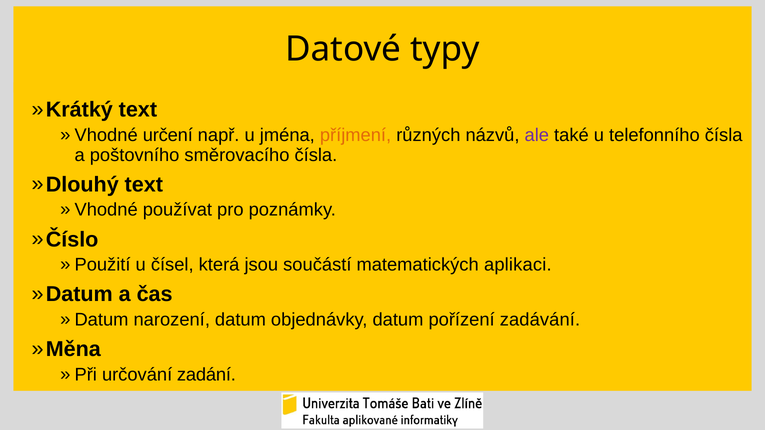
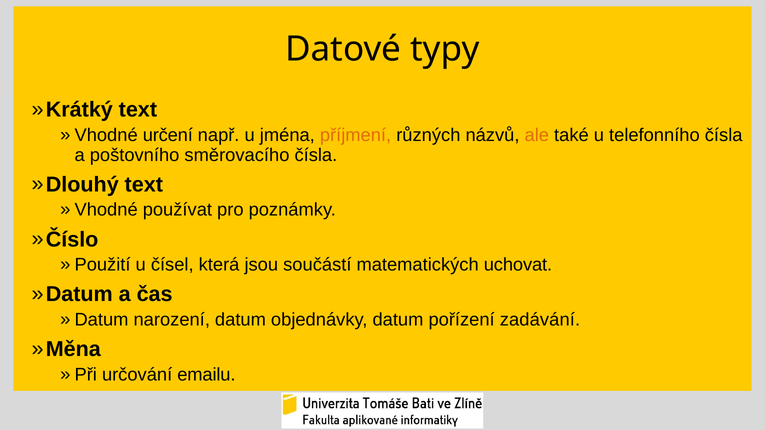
ale colour: purple -> orange (537, 135)
aplikaci: aplikaci -> uchovat (518, 265)
zadání: zadání -> emailu (206, 375)
